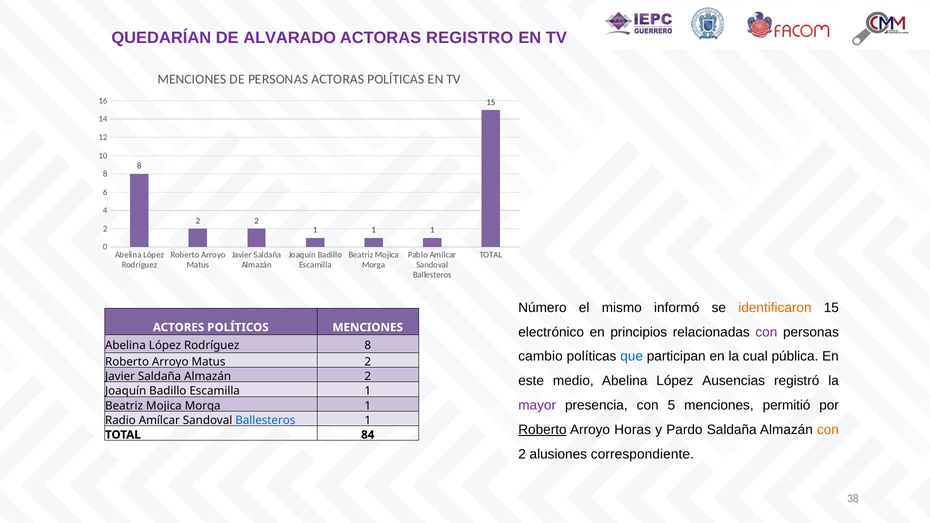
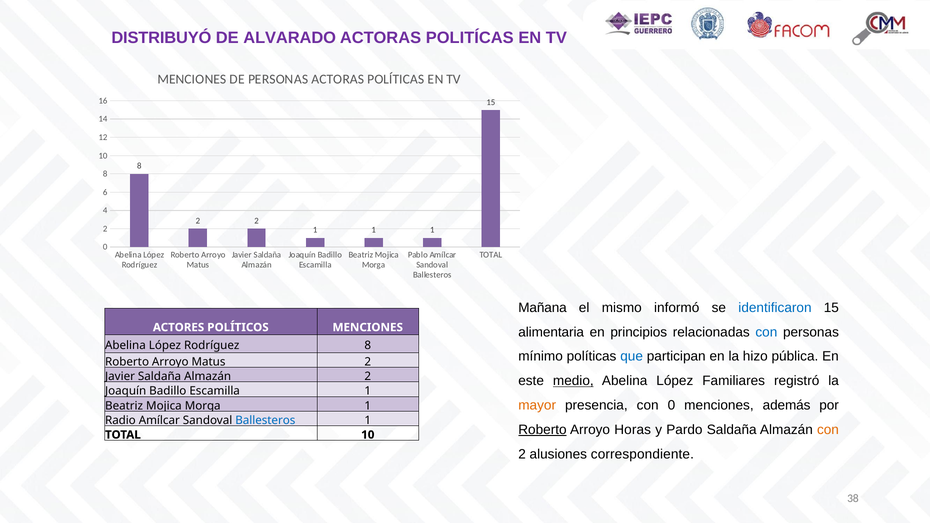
QUEDARÍAN: QUEDARÍAN -> DISTRIBUYÓ (161, 38)
REGISTRO: REGISTRO -> POLITÍCAS (470, 38)
Número: Número -> Mañana (543, 308)
identificaron colour: orange -> blue (775, 308)
electrónico: electrónico -> alimentaria (551, 332)
con colour: purple -> blue (766, 332)
cambio: cambio -> mínimo (541, 357)
cual: cual -> hizo (755, 357)
medio underline: none -> present (573, 381)
Ausencias: Ausencias -> Familiares (734, 381)
mayor colour: purple -> orange (537, 405)
con 5: 5 -> 0 (671, 405)
permitió: permitió -> además (787, 405)
TOTAL 84: 84 -> 10 (368, 435)
